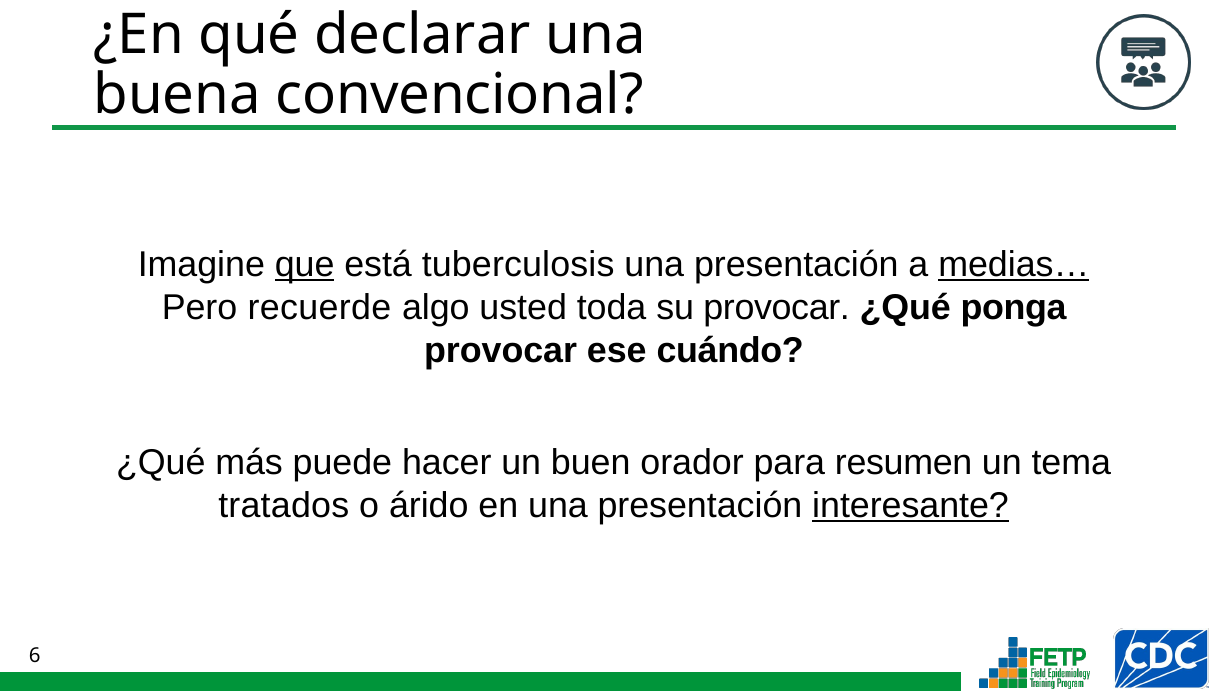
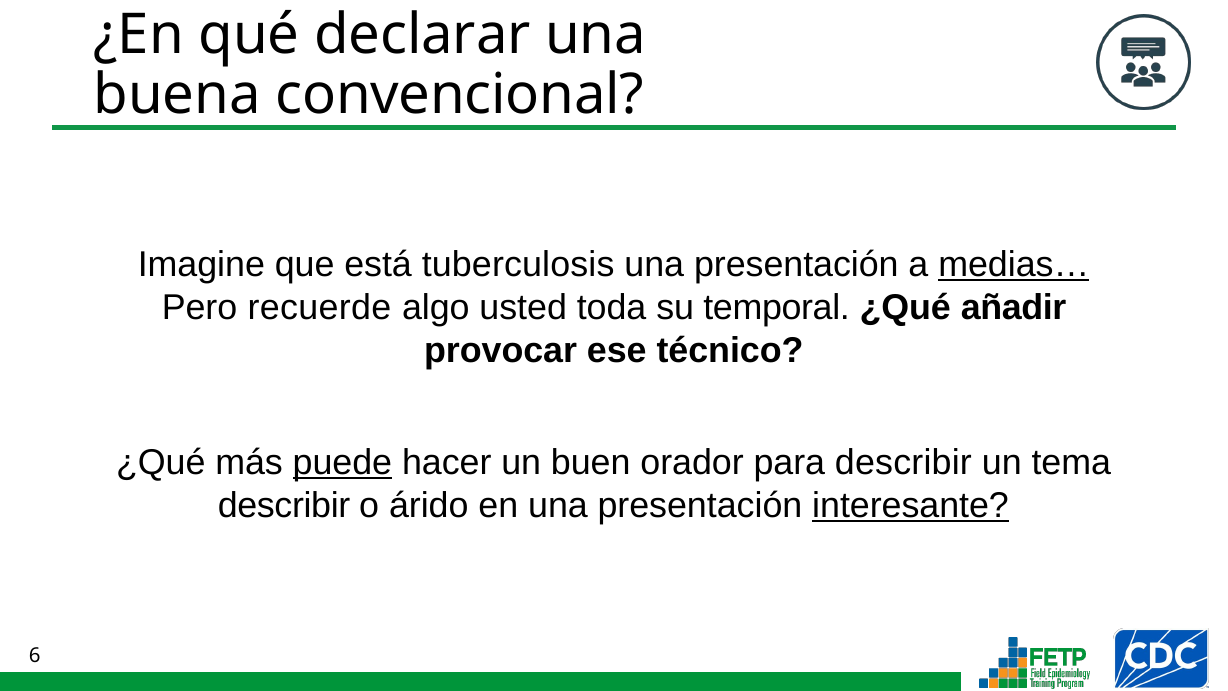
que underline: present -> none (305, 265)
su provocar: provocar -> temporal (777, 308)
ponga: ponga -> añadir (1014, 308)
cuándo: cuándo -> técnico (730, 351)
puede underline: none -> present (342, 462)
para resumen: resumen -> describir (903, 462)
tratados: tratados -> describir (284, 505)
